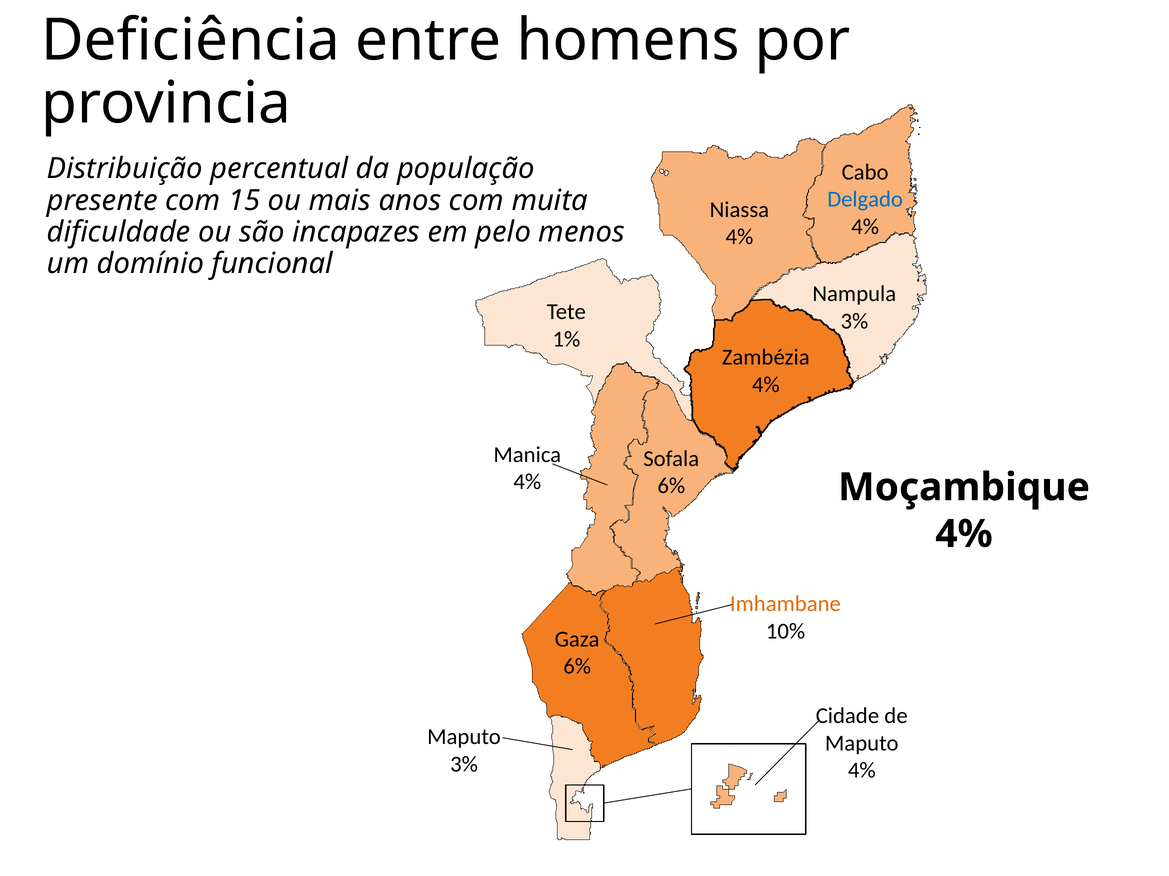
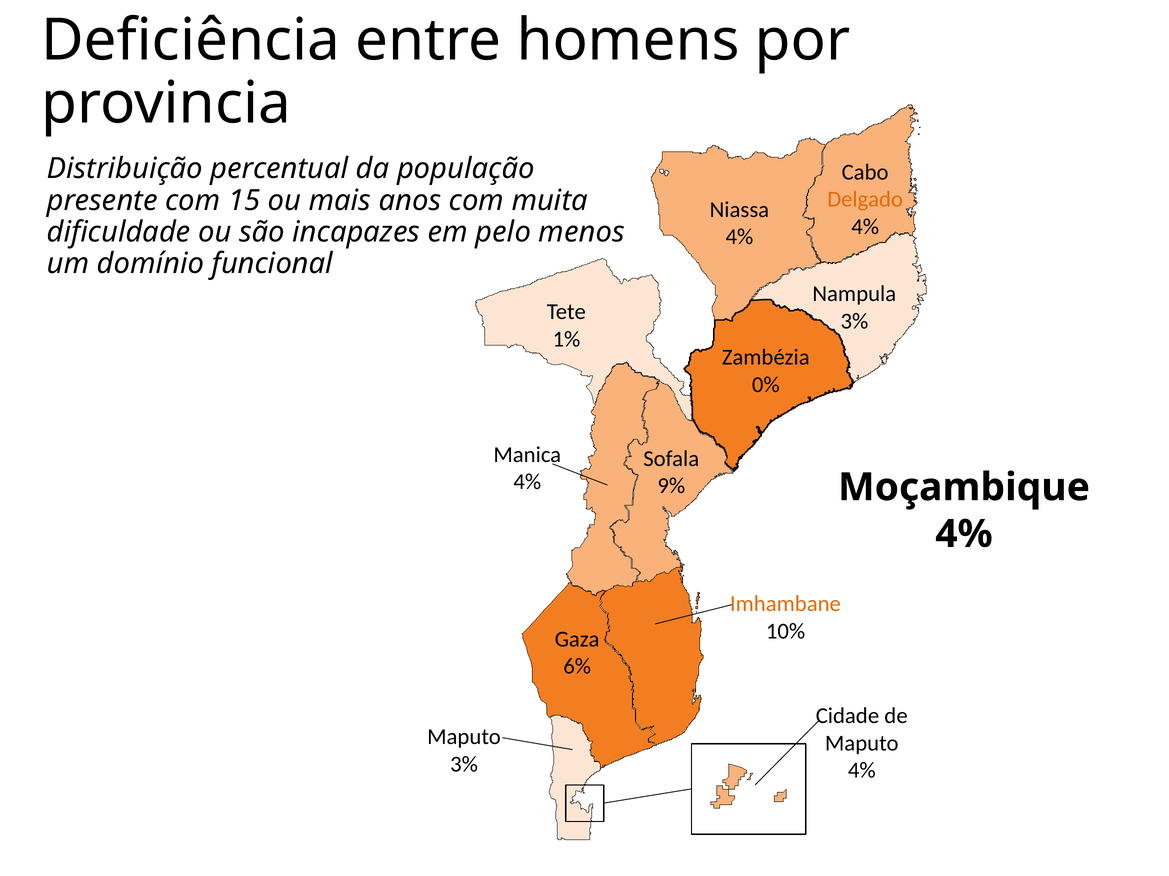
Delgado colour: blue -> orange (865, 199)
4%: 4% -> 0% (766, 385)
6%: 6% -> 9% (671, 486)
